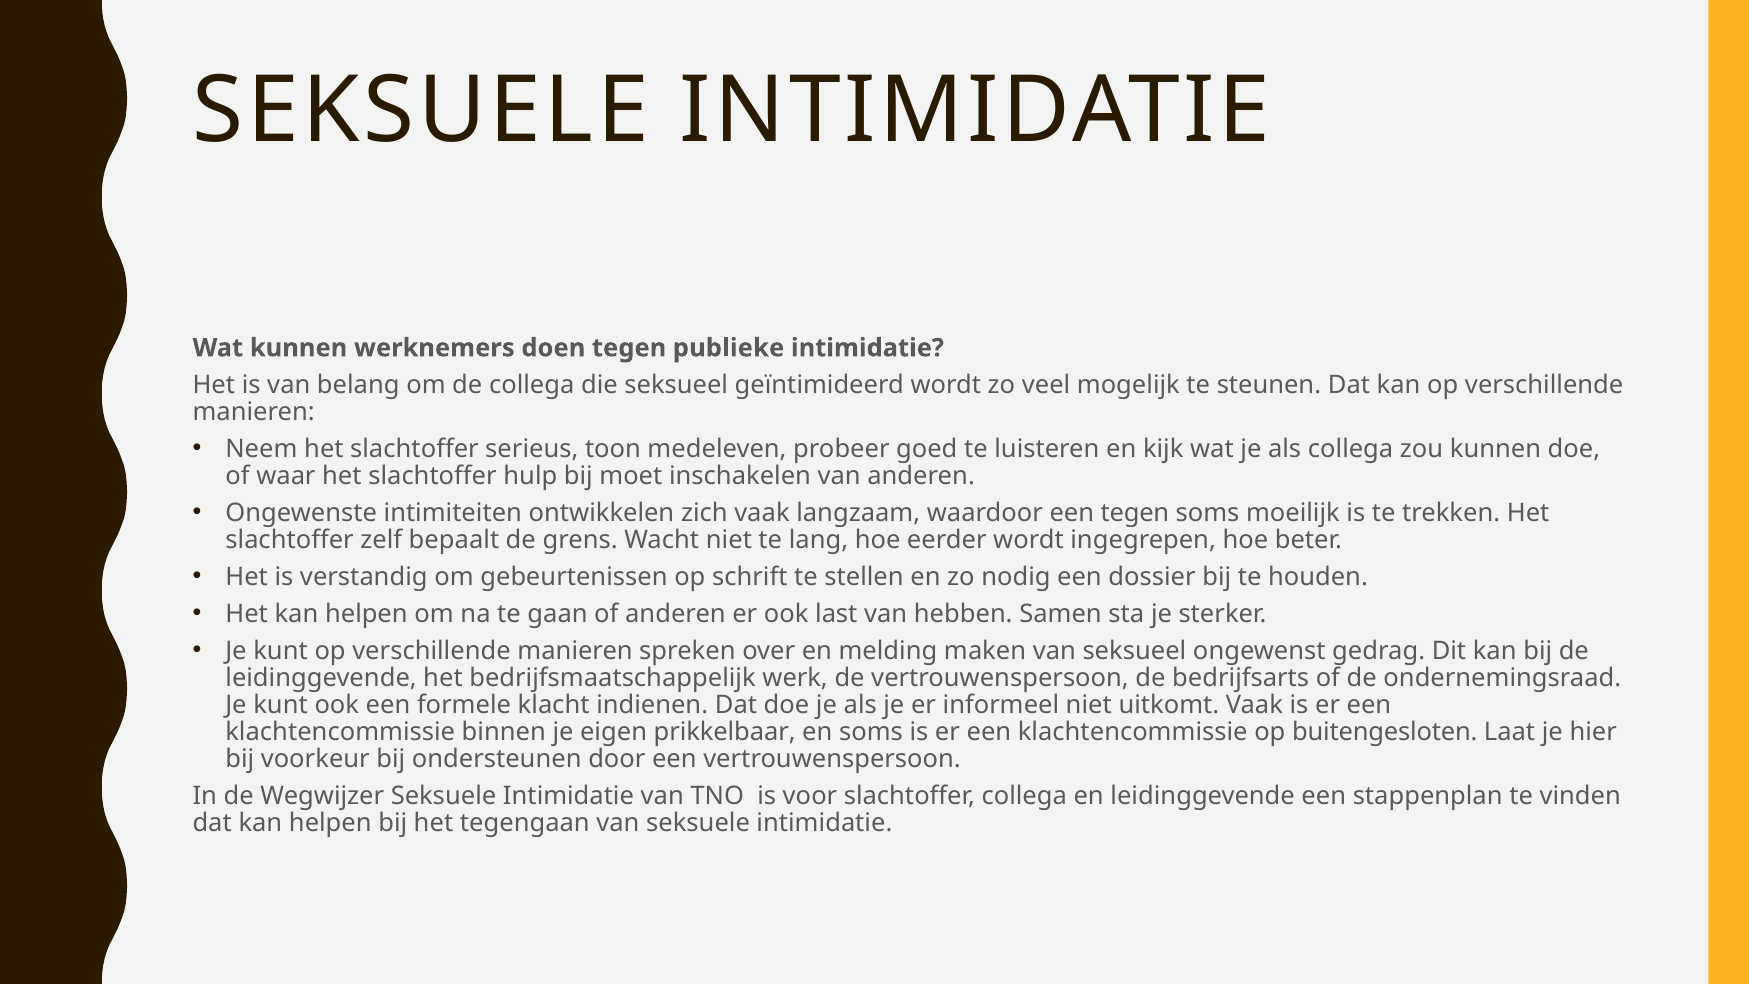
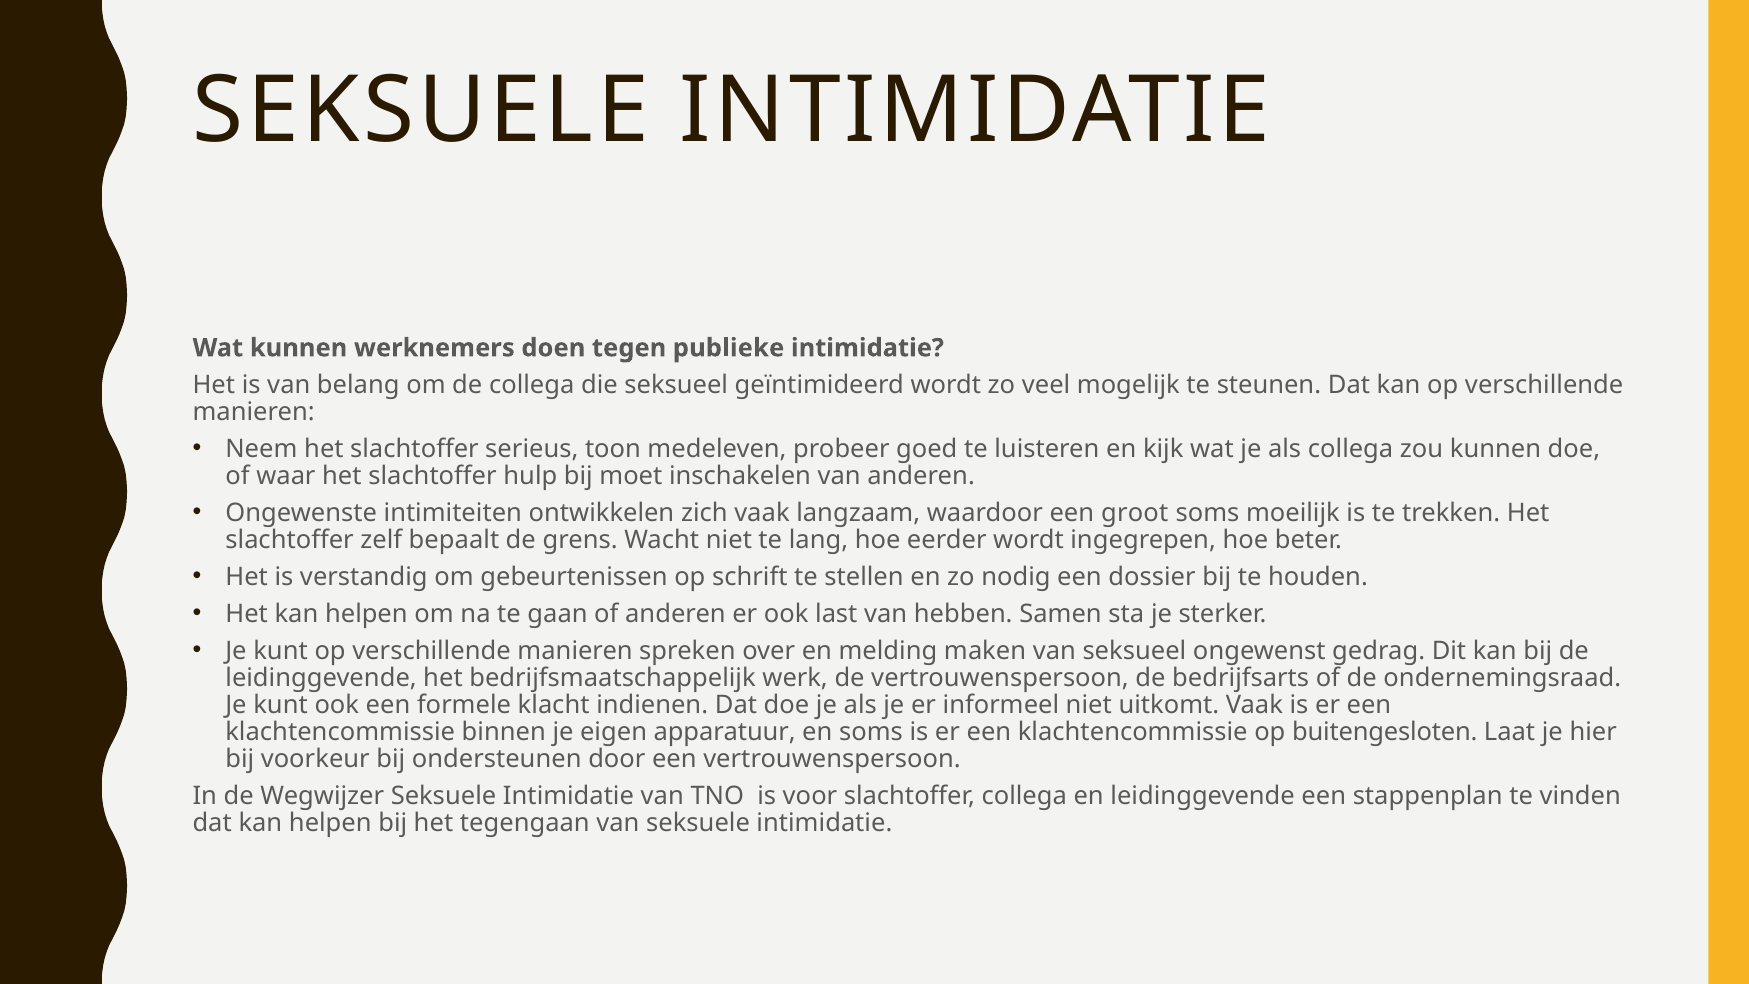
een tegen: tegen -> groot (1135, 513)
prikkelbaar: prikkelbaar -> apparatuur (725, 732)
